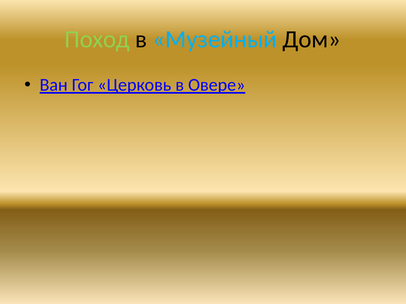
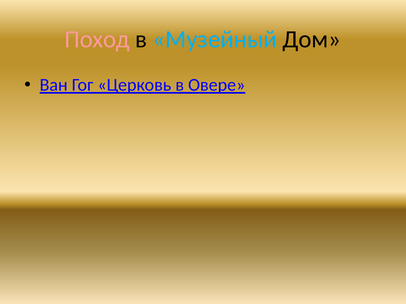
Поход colour: light green -> pink (97, 39)
